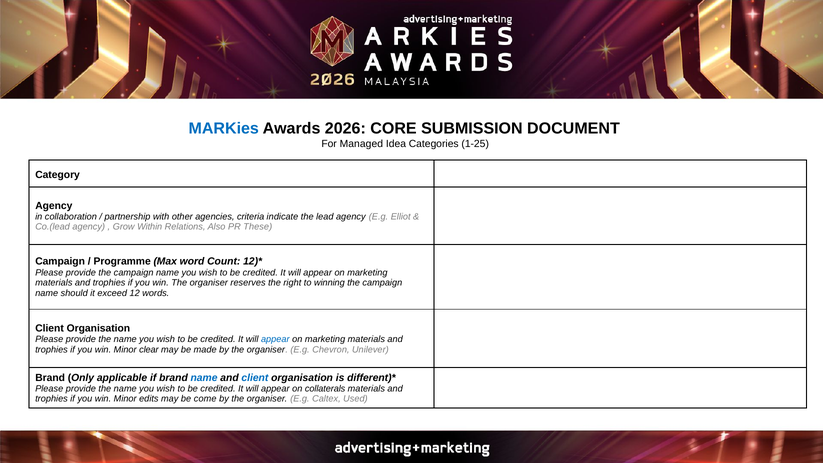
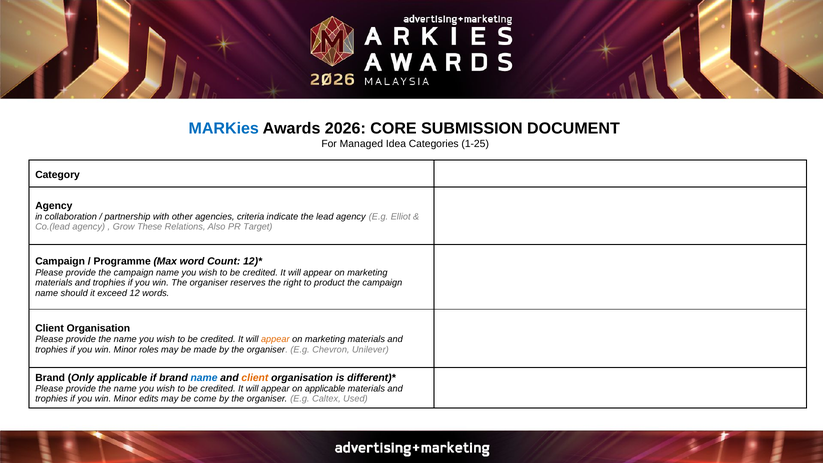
Within: Within -> These (150, 227)
These: These -> Target (258, 227)
winning: winning -> product (329, 283)
appear colour: blue -> orange (275, 339)
clear: clear -> roles (149, 349)
client colour: blue -> orange (255, 378)
on collaterals: collaterals -> applicable (325, 389)
